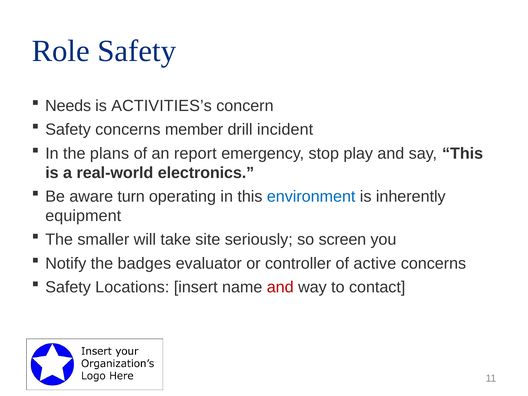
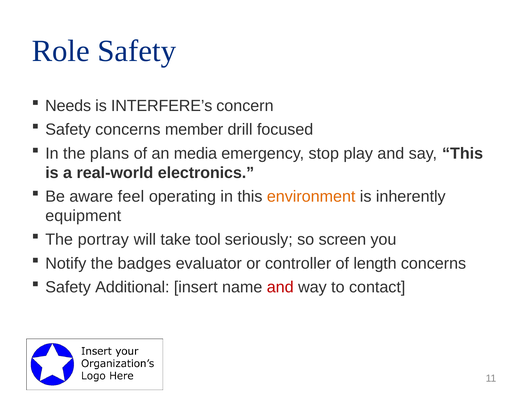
ACTIVITIES’s: ACTIVITIES’s -> INTERFERE’s (162, 106)
incident: incident -> focused (285, 130)
report: report -> media (195, 153)
turn: turn -> feel (131, 196)
environment colour: blue -> orange (311, 196)
smaller: smaller -> portray (103, 240)
site: site -> tool (208, 240)
active: active -> length (375, 263)
Locations: Locations -> Additional (132, 287)
